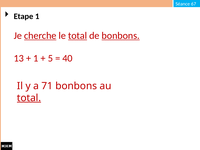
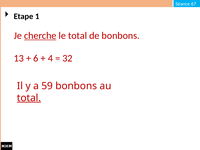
total underline: present -> none (78, 36)
bonbons underline: present -> none (121, 36)
1: 1 -> 6 (36, 58)
5: 5 -> 4 (50, 58)
40: 40 -> 32 (67, 58)
71: 71 -> 59 (47, 86)
